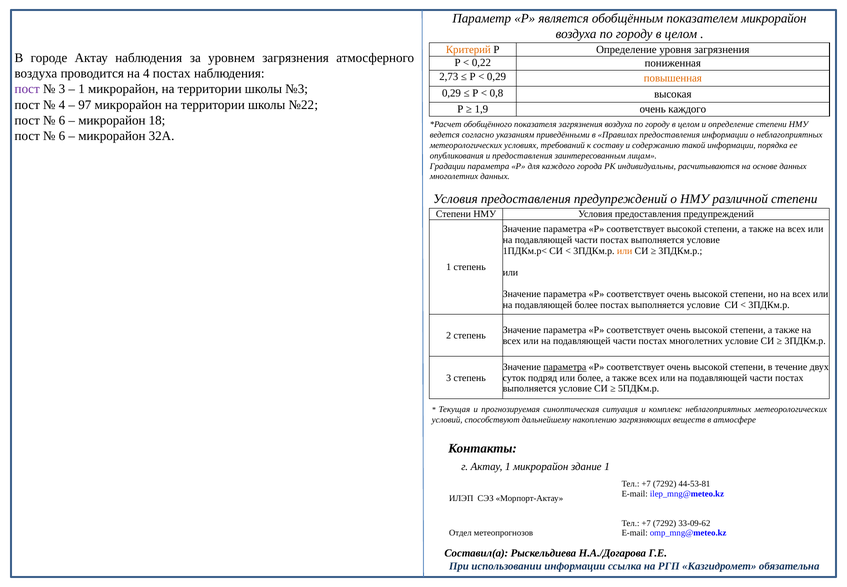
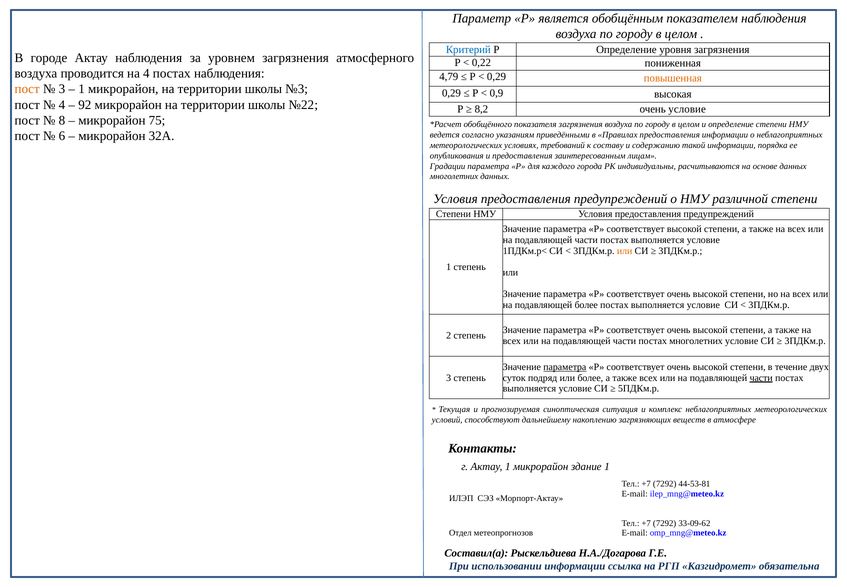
показателем микрорайон: микрорайон -> наблюдения (774, 18)
Критерий colour: orange -> blue (468, 49)
2,73: 2,73 -> 4,79 (449, 77)
пост colour: purple -> orange (27, 89)
0,8: 0,8 -> 0,9 (496, 93)
97: 97 -> 92 (85, 105)
1,9: 1,9 -> 8,2 (481, 109)
очень каждого: каждого -> условие (687, 109)
6: 6 -> 8 (62, 120)
18: 18 -> 75 (157, 120)
части underline: none -> present (761, 377)
